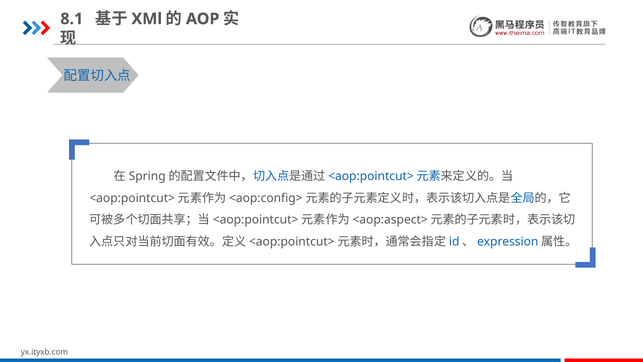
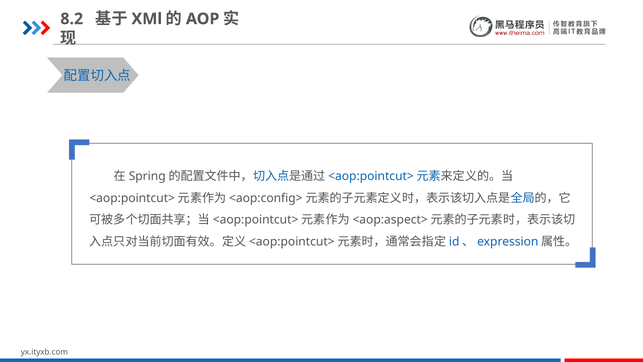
8.1: 8.1 -> 8.2 (72, 19)
